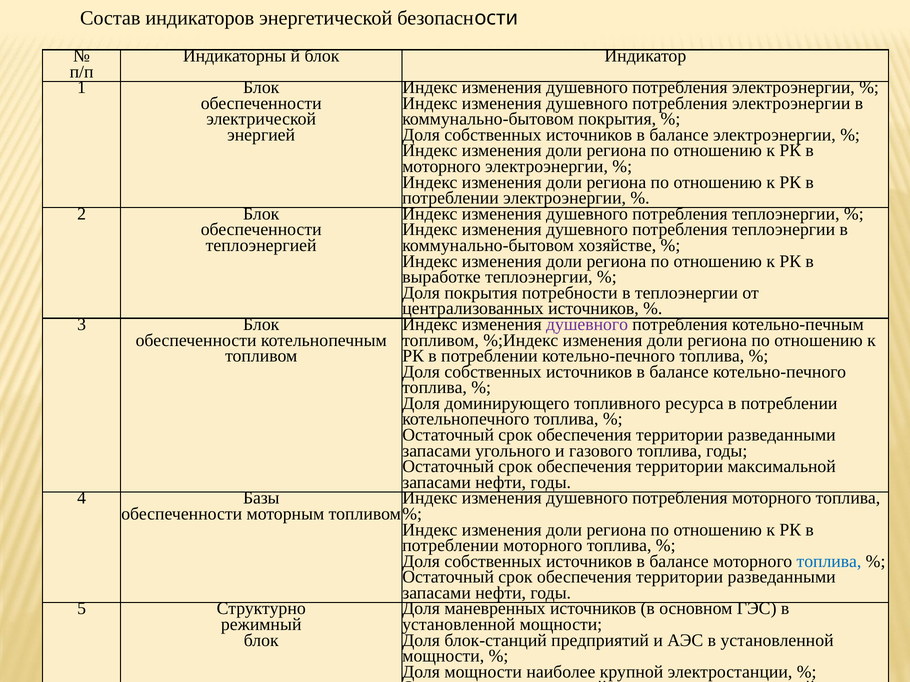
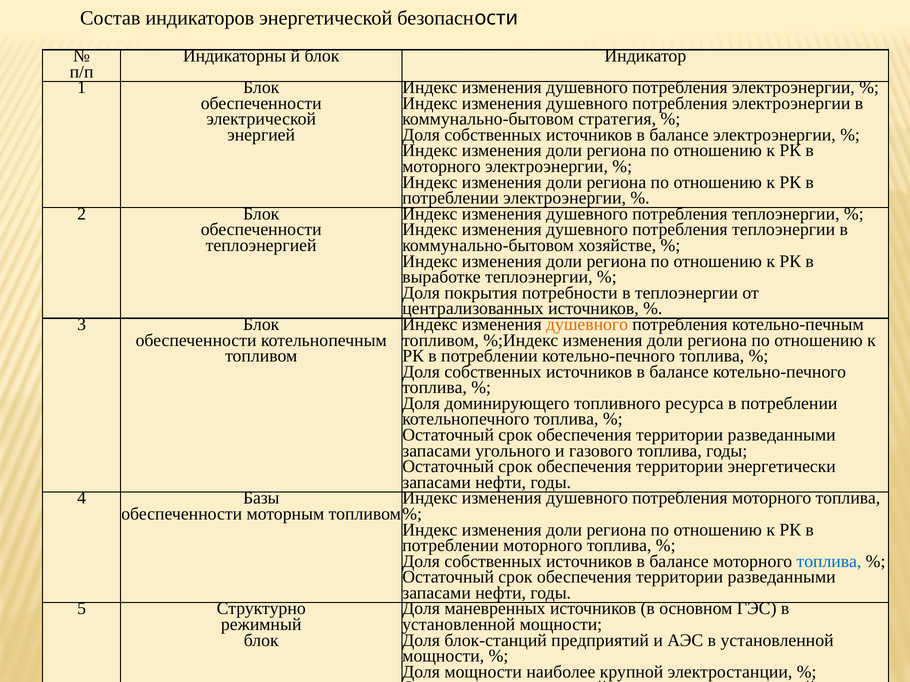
коммунально-бытовом покрытия: покрытия -> стратегия (617, 119)
душевного colour: purple -> orange (587, 325)
территории максимальной: максимальной -> энергетически (782, 467)
